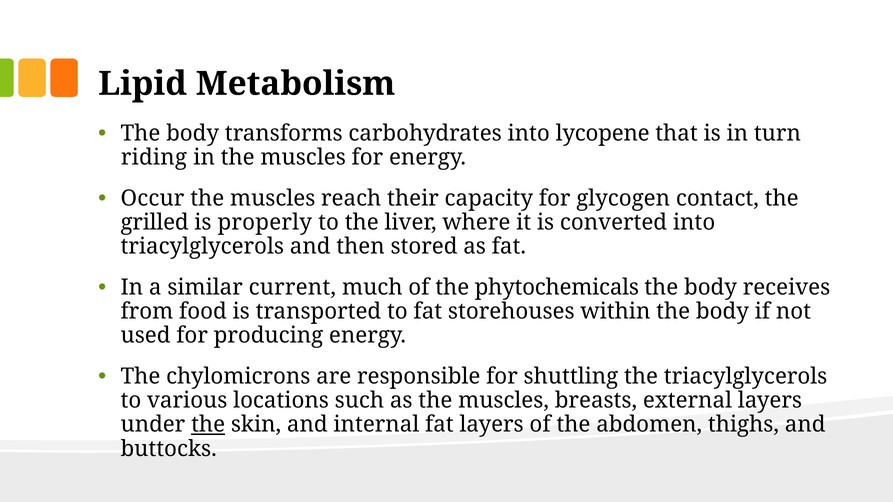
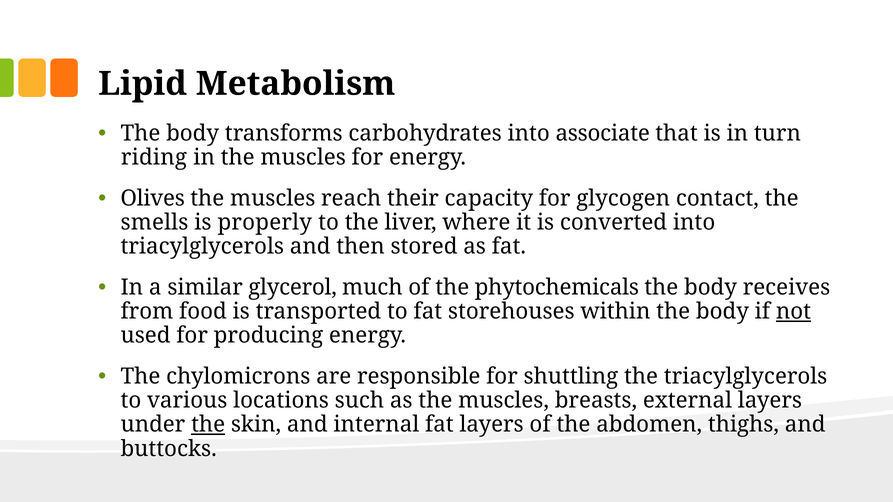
lycopene: lycopene -> associate (603, 134)
Occur: Occur -> Olives (153, 199)
grilled: grilled -> smells (154, 223)
current: current -> glycerol (293, 288)
not underline: none -> present (793, 312)
